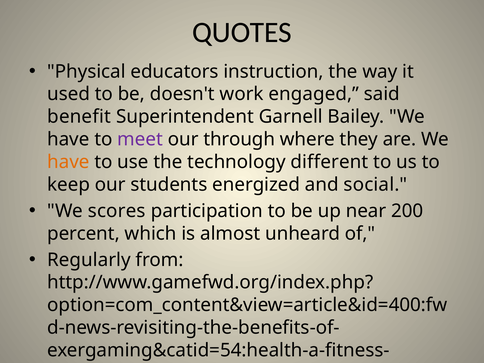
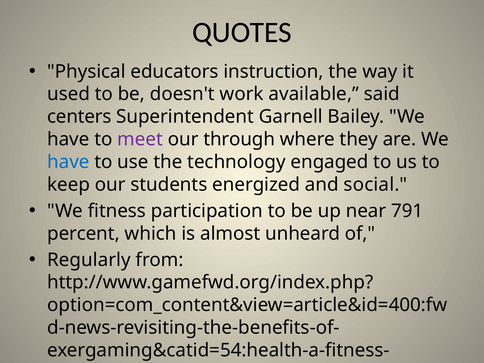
engaged: engaged -> available (314, 94)
benefit: benefit -> centers (79, 117)
have colour: orange -> blue (68, 162)
different: different -> engaged (329, 162)
scores: scores -> fitness (117, 211)
200: 200 -> 791 (407, 211)
